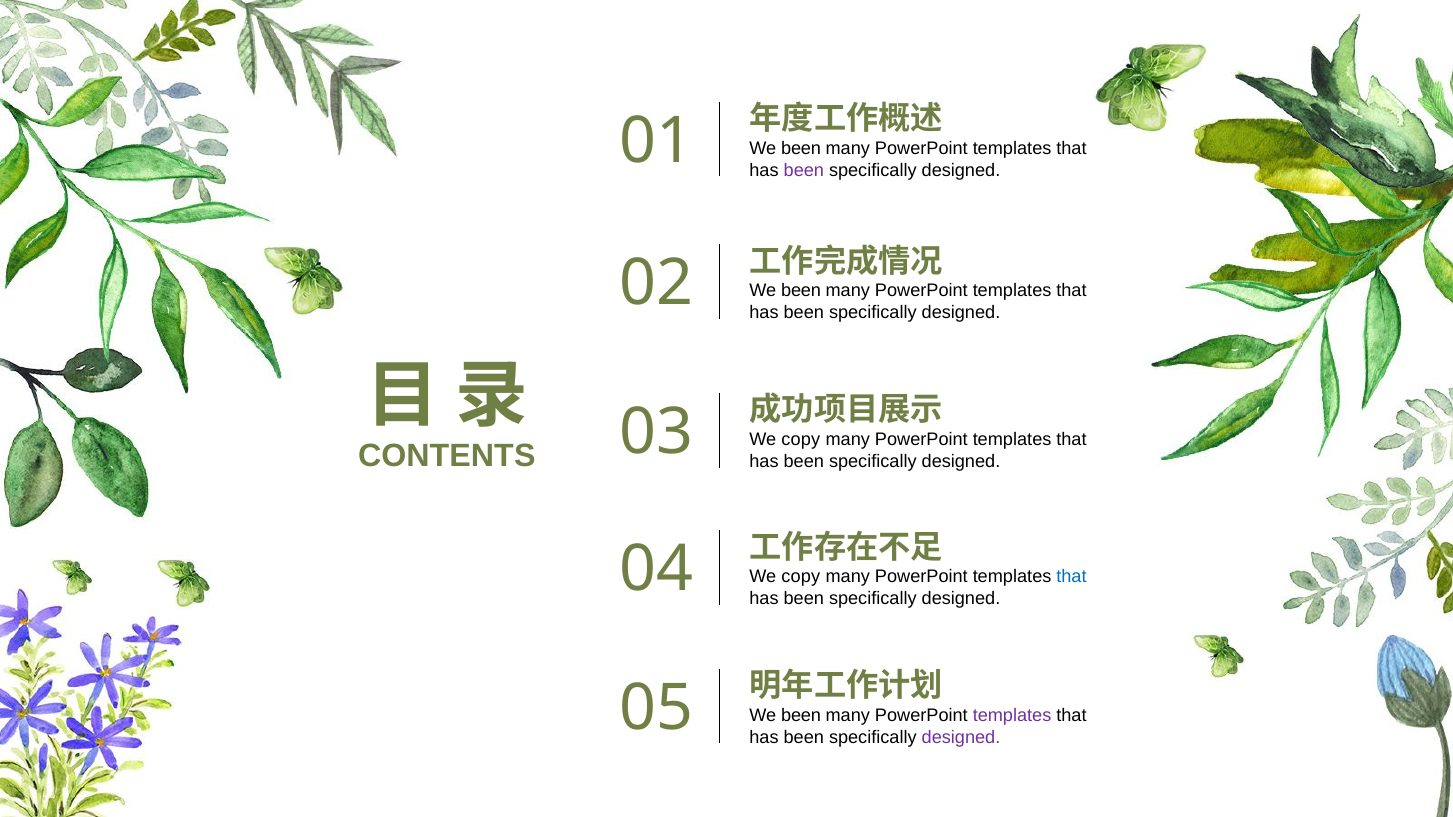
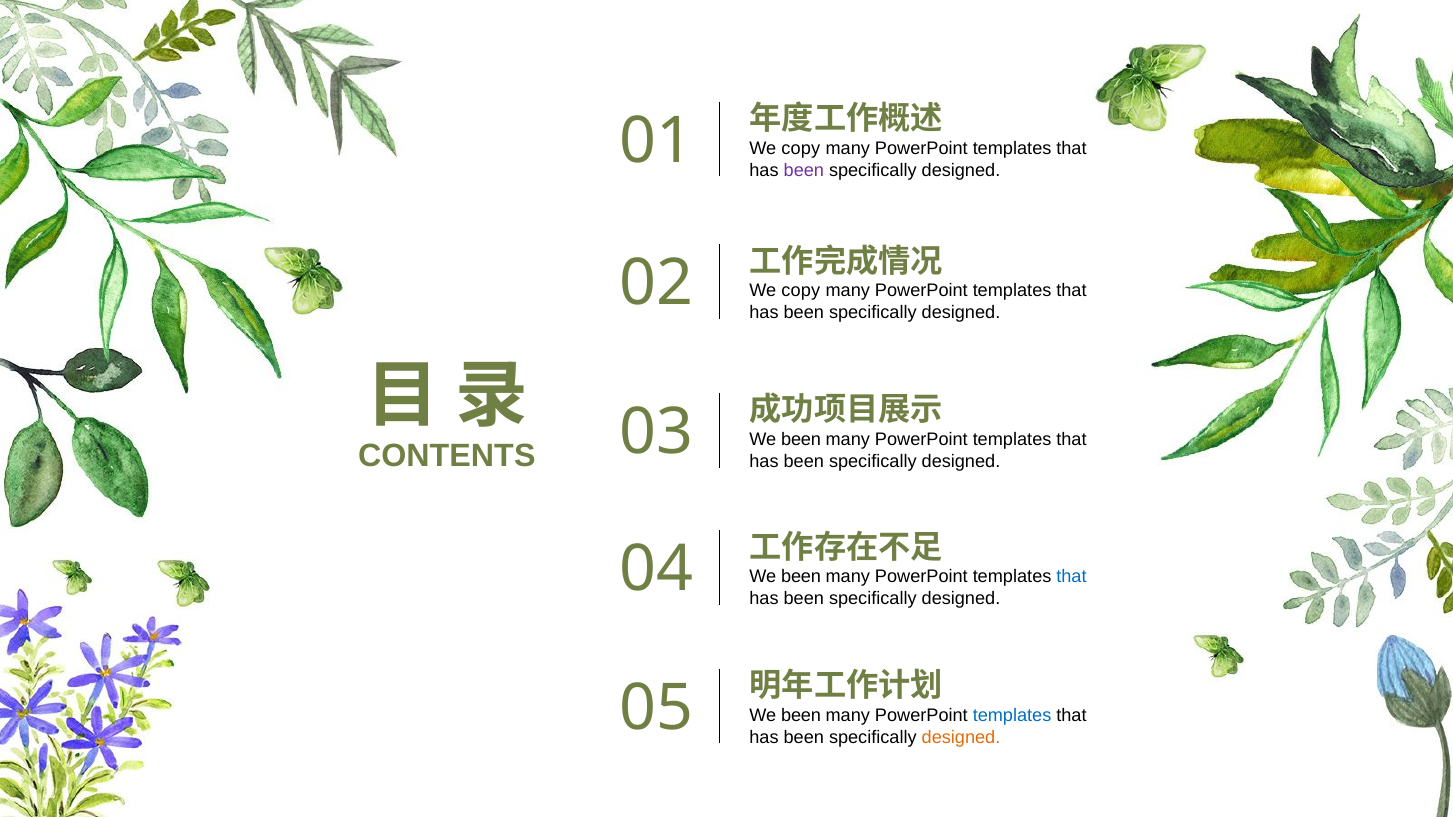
been: been -> copy (801, 148)
been: been -> copy (801, 291)
copy: copy -> been (801, 440)
copy: copy -> been (801, 577)
templates colour: purple -> blue (1012, 716)
designed colour: purple -> orange (961, 737)
